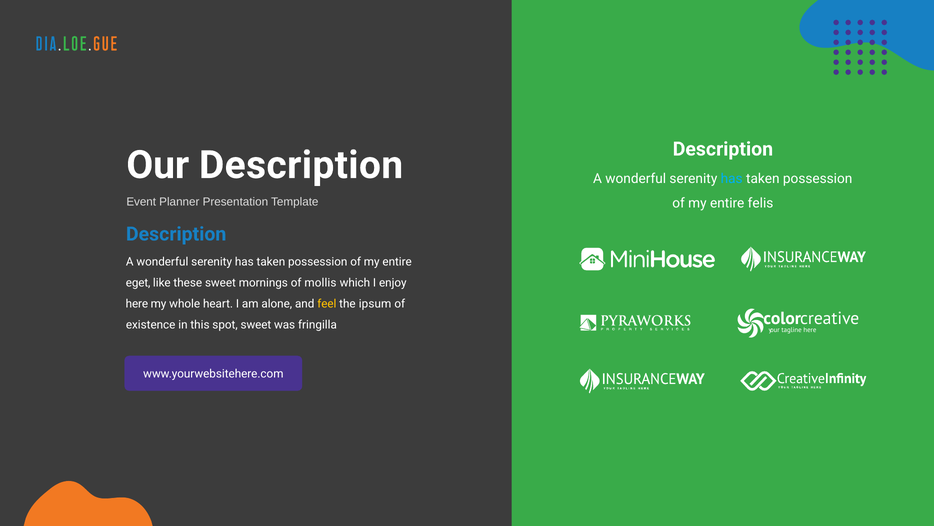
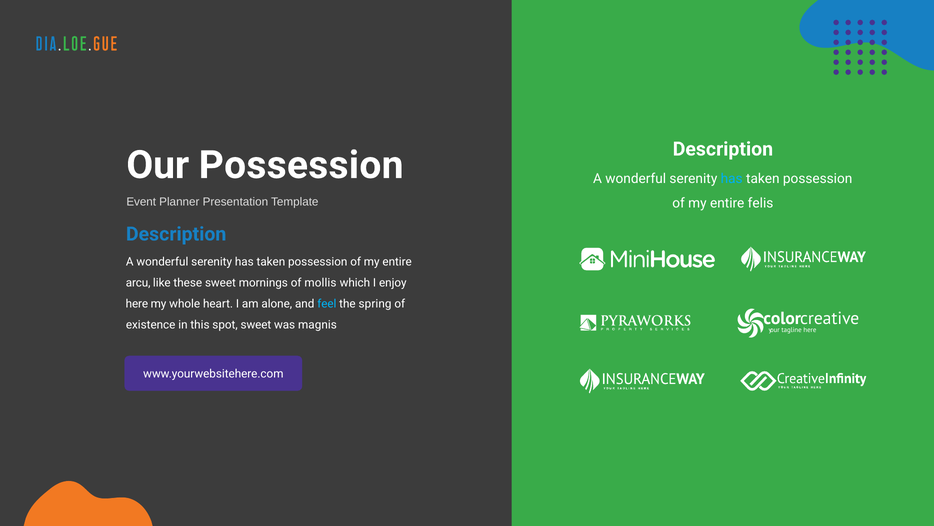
Our Description: Description -> Possession (301, 165)
eget: eget -> arcu (138, 283)
feel colour: yellow -> light blue (327, 304)
ipsum: ipsum -> spring (375, 304)
fringilla: fringilla -> magnis (317, 325)
